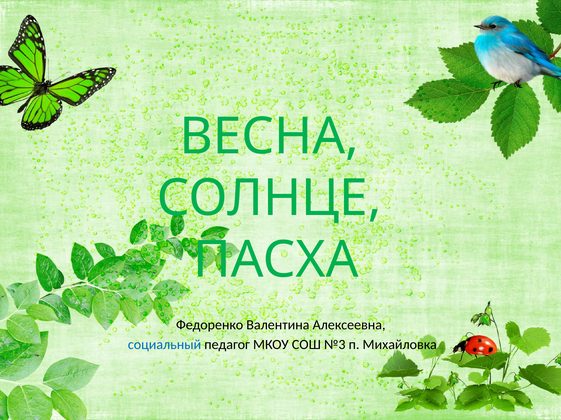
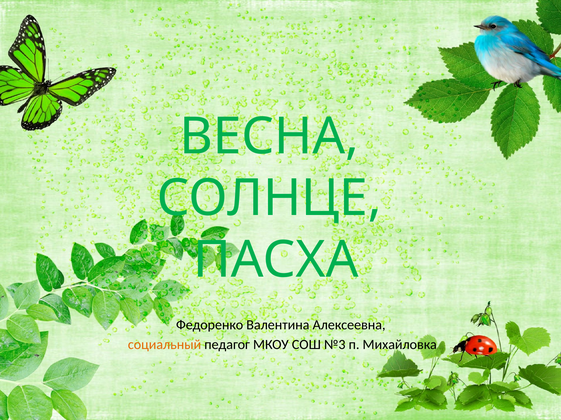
социальный colour: blue -> orange (165, 345)
